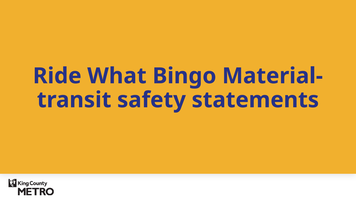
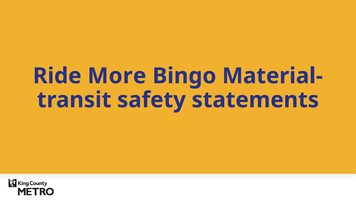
What: What -> More (117, 76)
